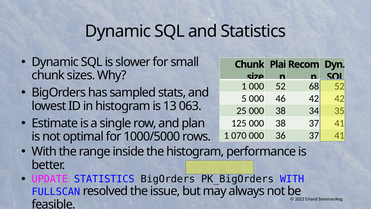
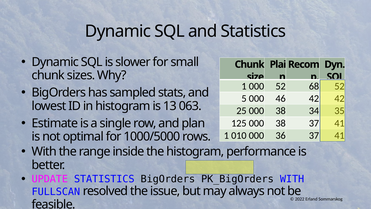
070: 070 -> 010 (239, 135)
